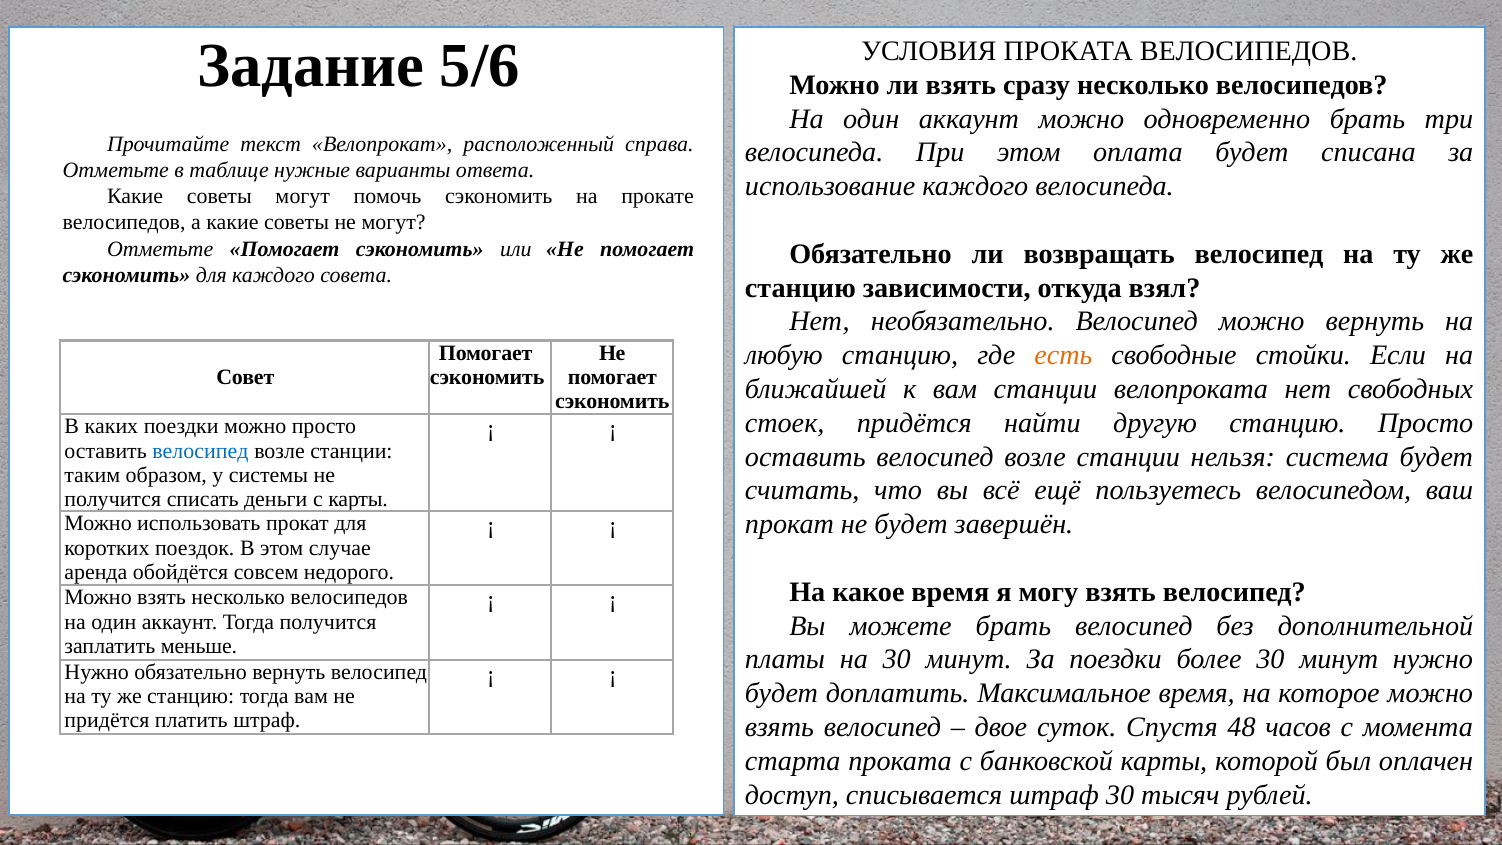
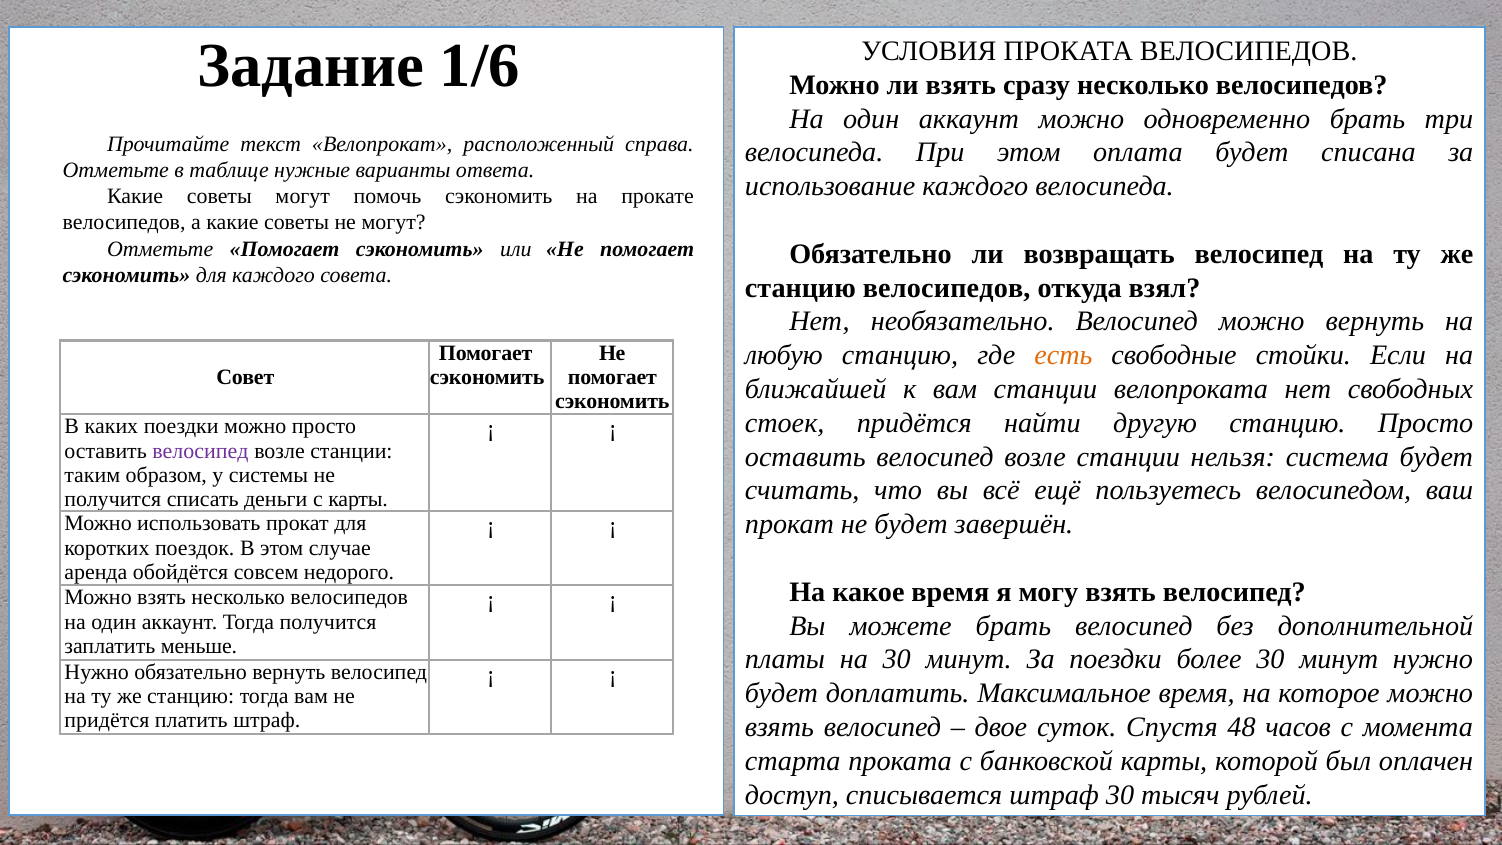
5/6: 5/6 -> 1/6 (480, 66)
станцию зависимости: зависимости -> велосипедов (947, 288)
велосипед colour: blue -> purple (200, 451)
